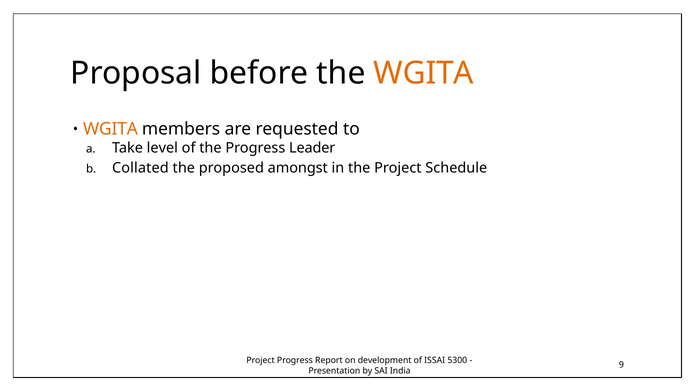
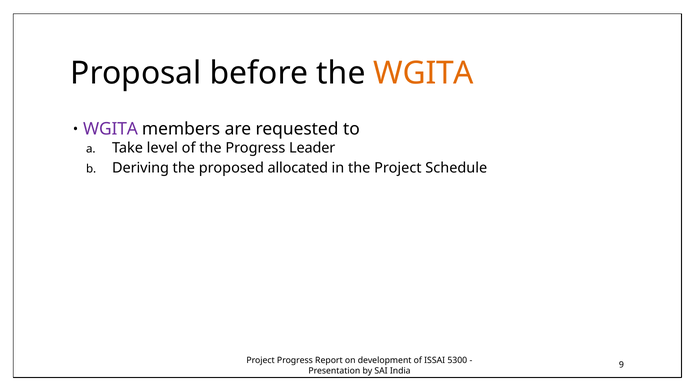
WGITA colour: orange -> purple (110, 129)
Collated: Collated -> Deriving (141, 168)
amongst: amongst -> allocated (298, 168)
